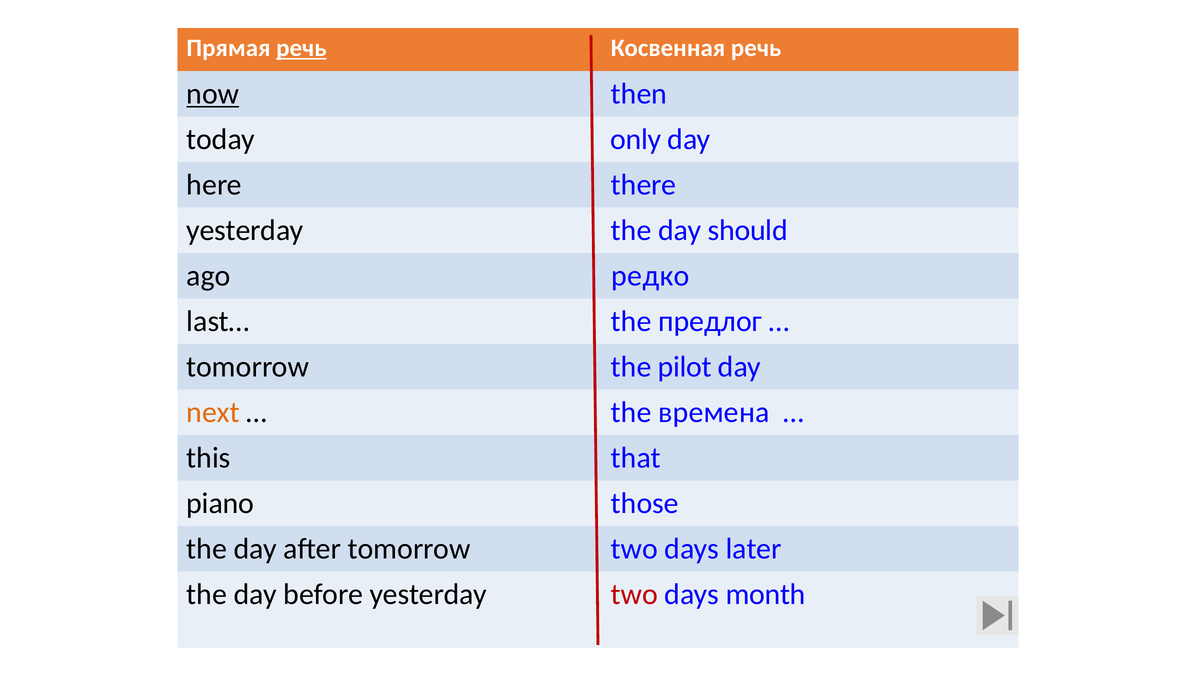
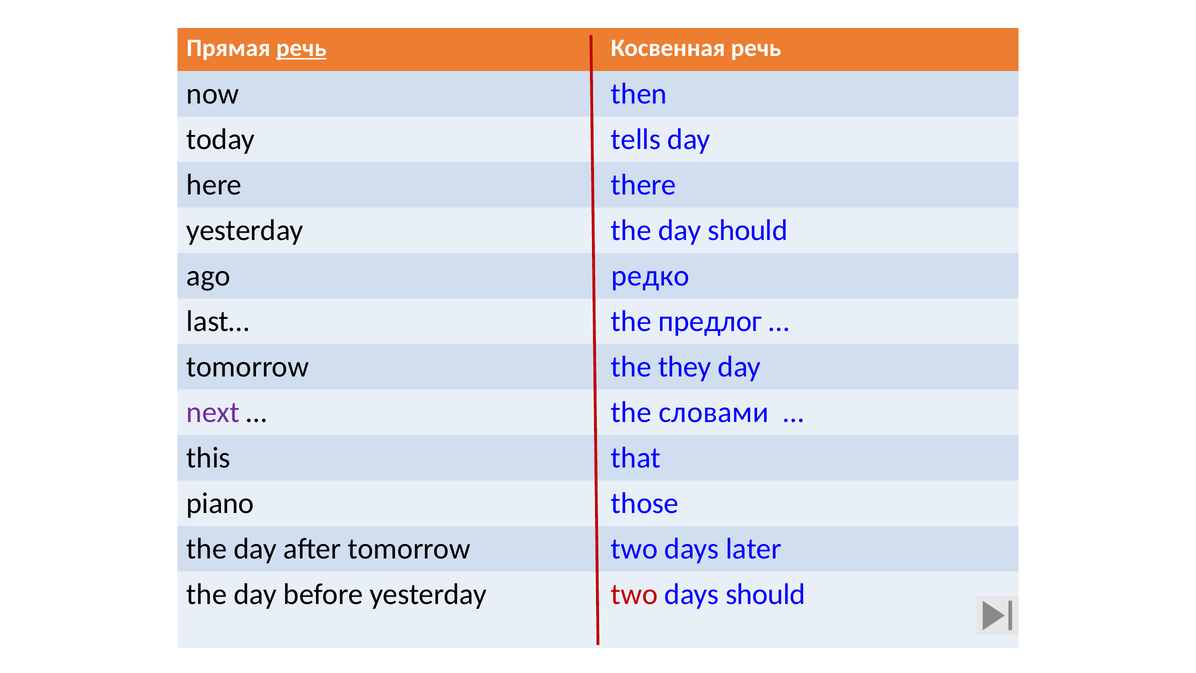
now underline: present -> none (213, 94)
only: only -> tells (636, 139)
pilot: pilot -> they (685, 367)
next colour: orange -> purple (213, 412)
времена: времена -> словами (714, 412)
days month: month -> should (766, 594)
